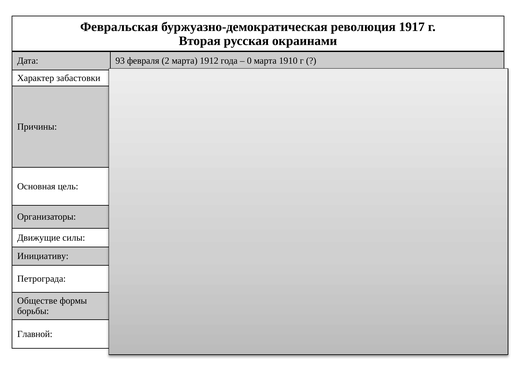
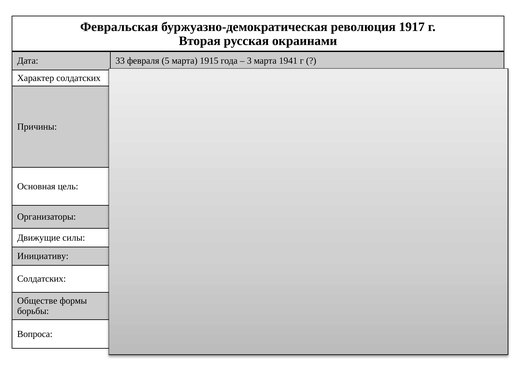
93: 93 -> 33 (120, 61)
февраля 2: 2 -> 5 (166, 61)
1912: 1912 -> 1915 (209, 61)
0: 0 -> 3 (249, 61)
1910: 1910 -> 1941 (288, 61)
Характер забастовки: забастовки -> солдатских (78, 78)
Петрограда: Петрограда -> Солдатских (42, 279)
Главной: Главной -> Вопроса (35, 334)
